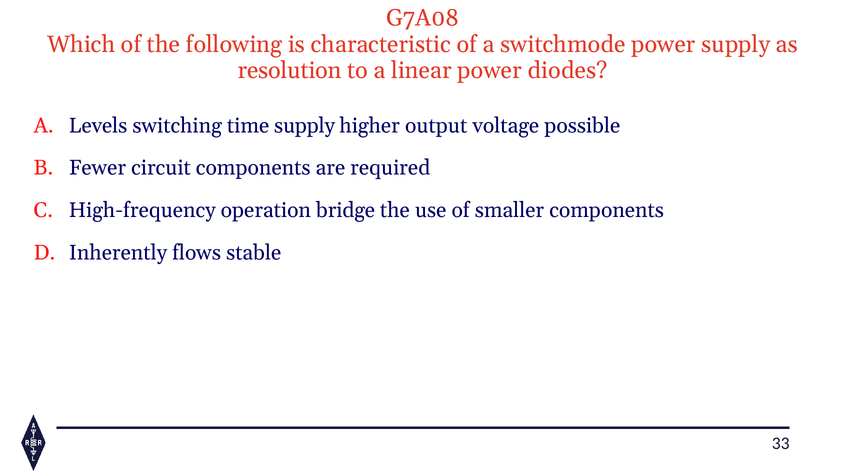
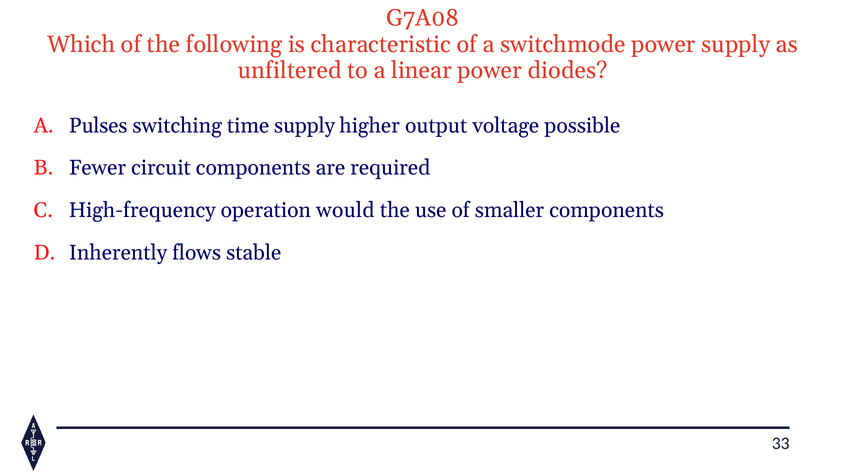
resolution: resolution -> unfiltered (290, 71)
Levels: Levels -> Pulses (98, 126)
bridge: bridge -> would (345, 210)
